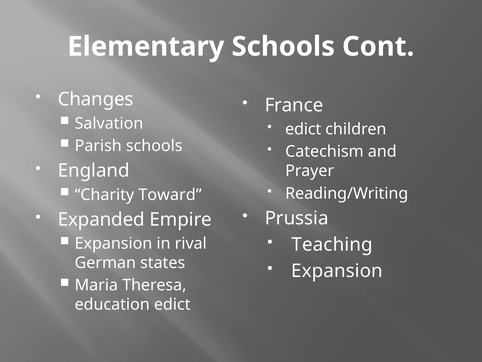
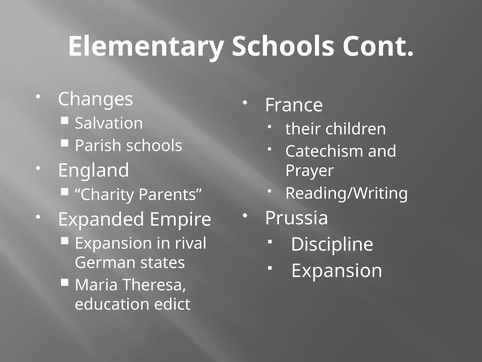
edict: edict -> their (303, 129)
Toward: Toward -> Parents (170, 194)
Teaching: Teaching -> Discipline (332, 244)
